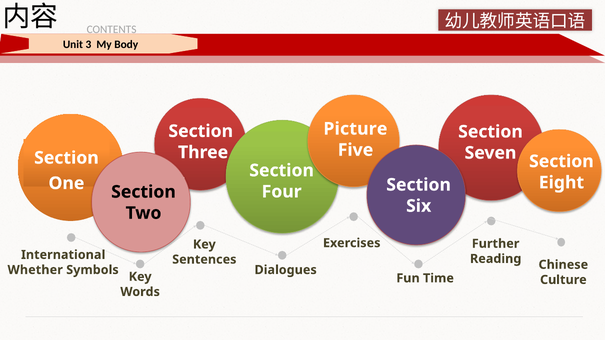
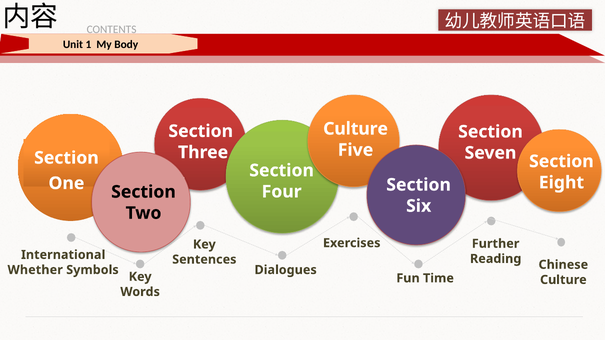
3: 3 -> 1 (88, 44)
Picture: Picture -> Culture (356, 129)
